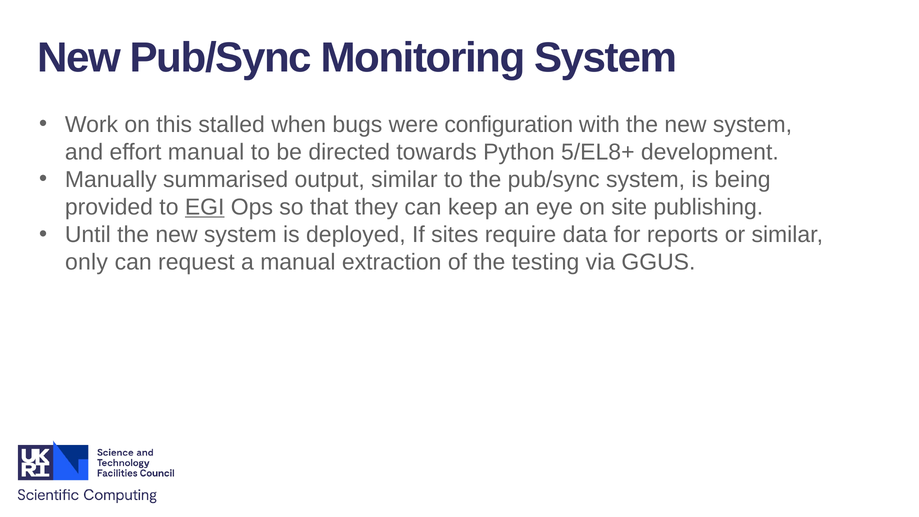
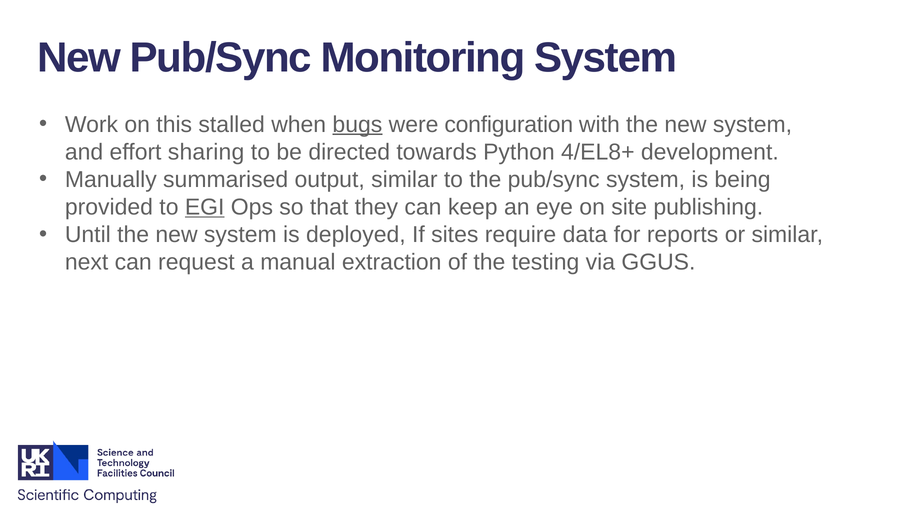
bugs underline: none -> present (357, 124)
effort manual: manual -> sharing (206, 152)
5/EL8+: 5/EL8+ -> 4/EL8+ (598, 152)
only: only -> next (87, 262)
